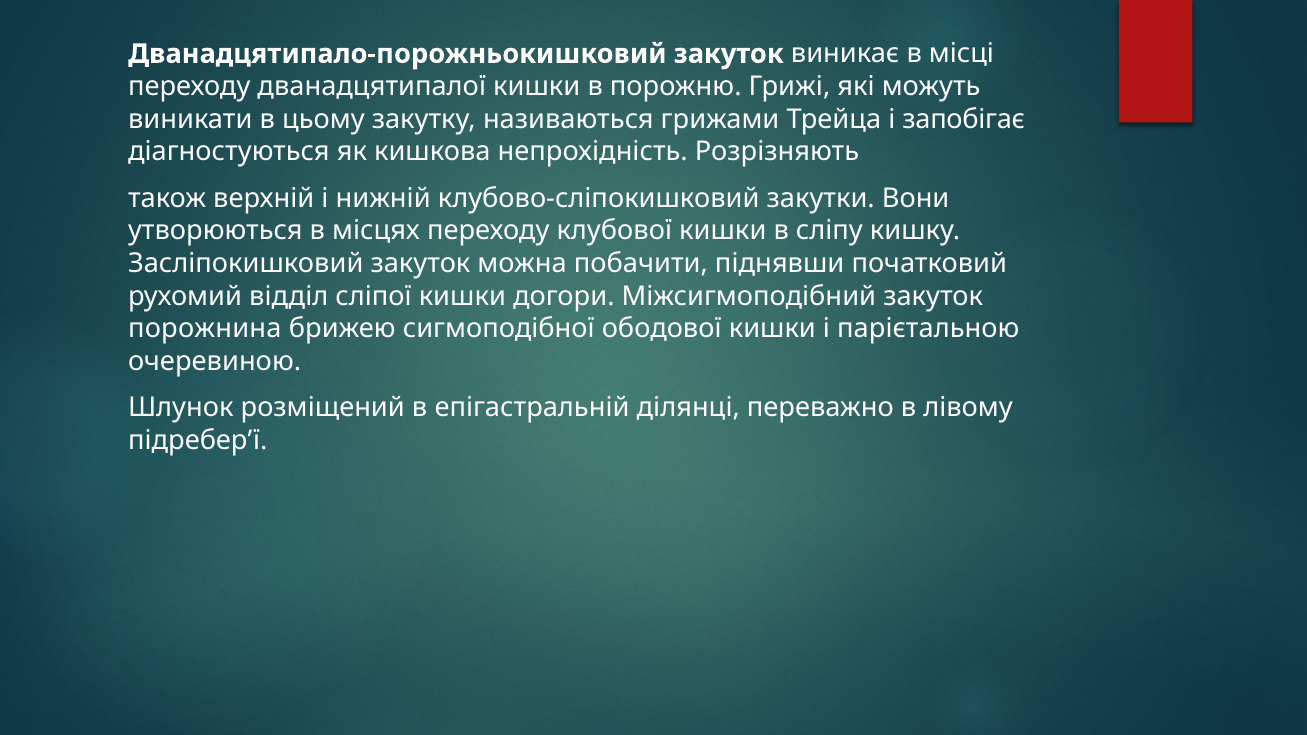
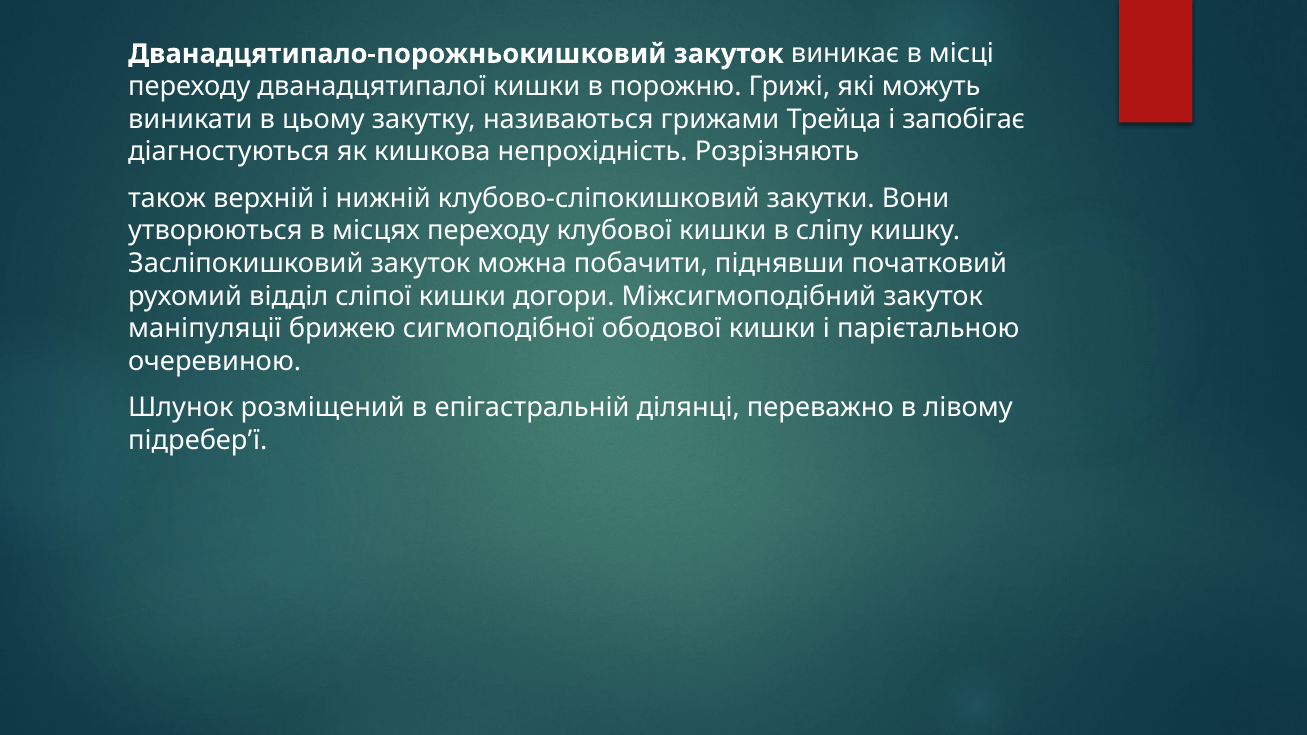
порожнина: порожнина -> маніпуляції (205, 329)
